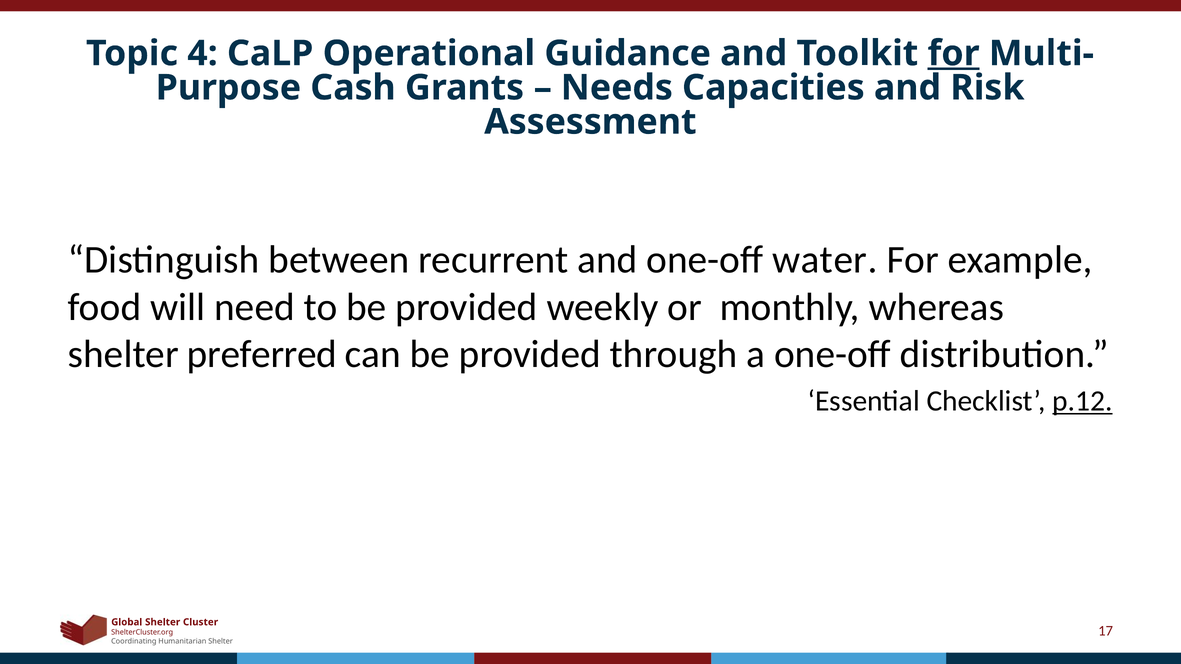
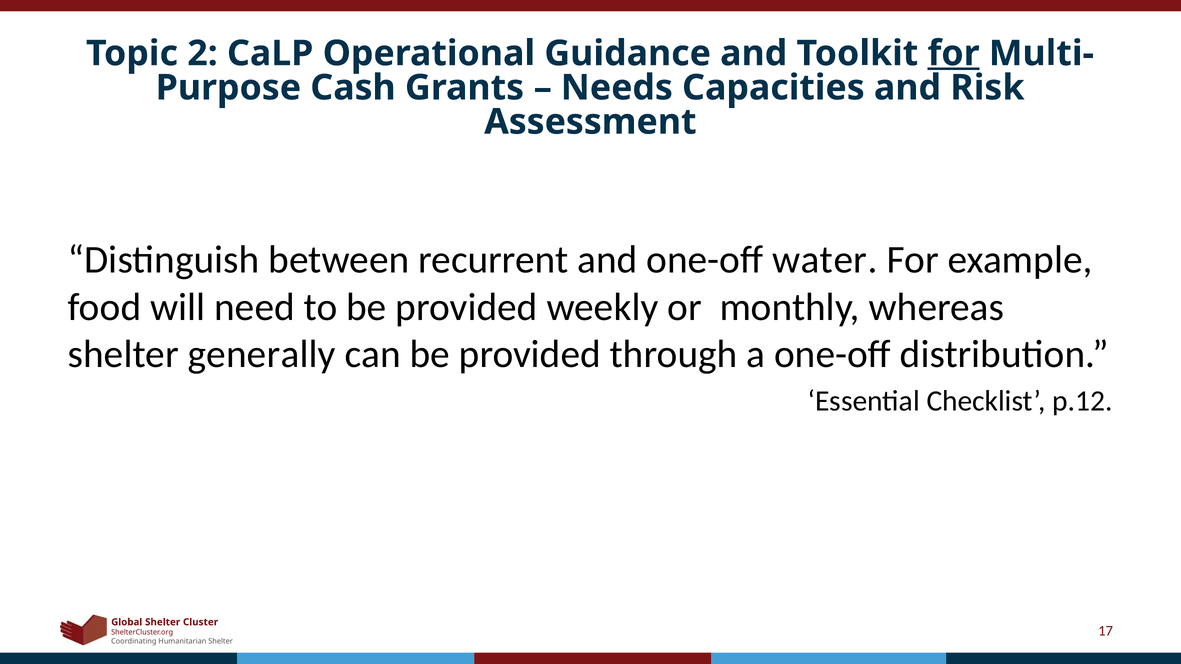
4: 4 -> 2 (203, 53)
preferred: preferred -> generally (262, 355)
p.12 underline: present -> none (1083, 401)
